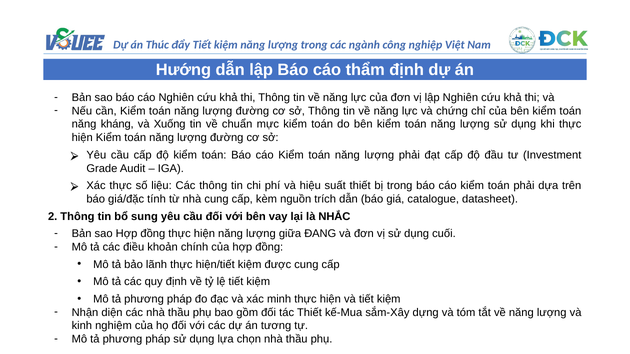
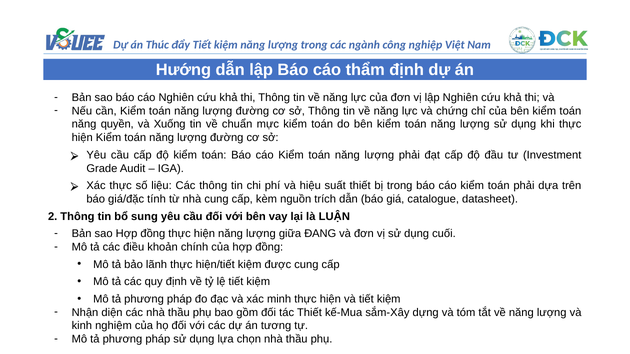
kháng: kháng -> quyền (117, 124)
NHẮC: NHẮC -> LUẬN (334, 217)
